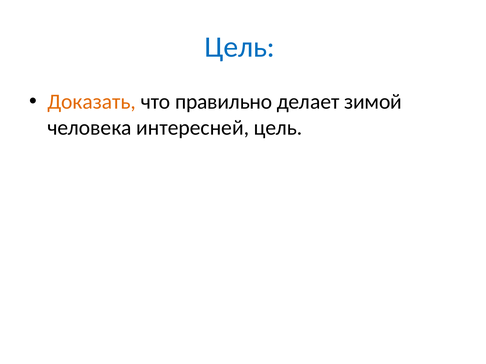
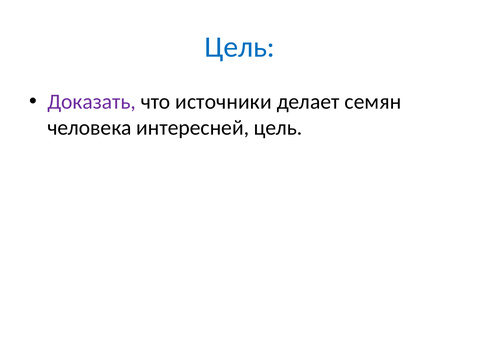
Доказать colour: orange -> purple (92, 102)
правильно: правильно -> источники (224, 102)
зимой: зимой -> семян (373, 102)
